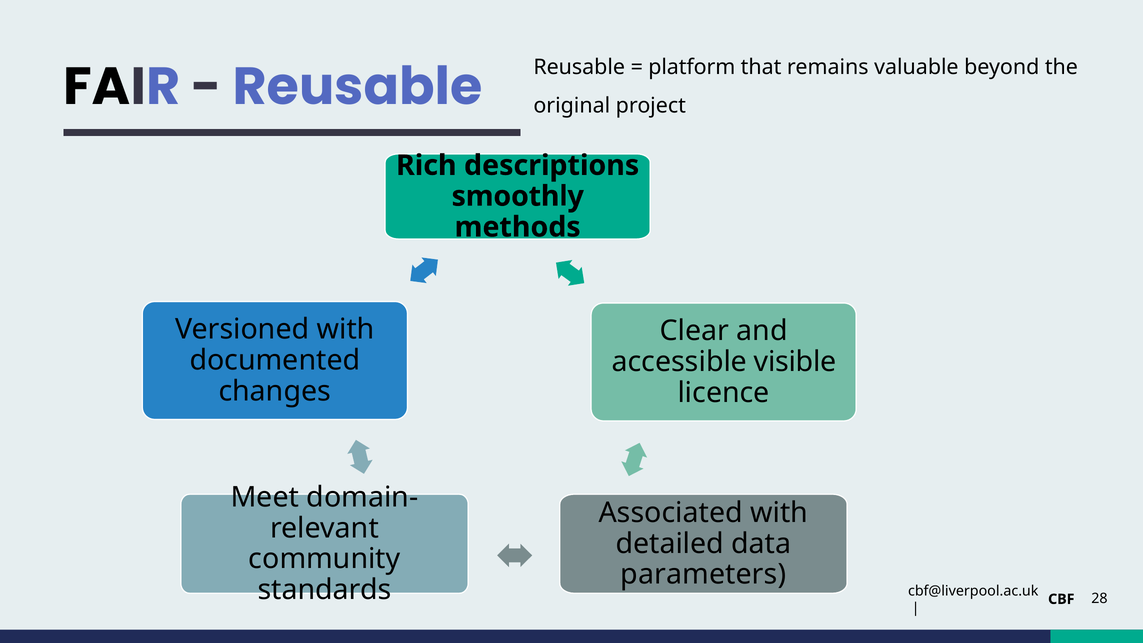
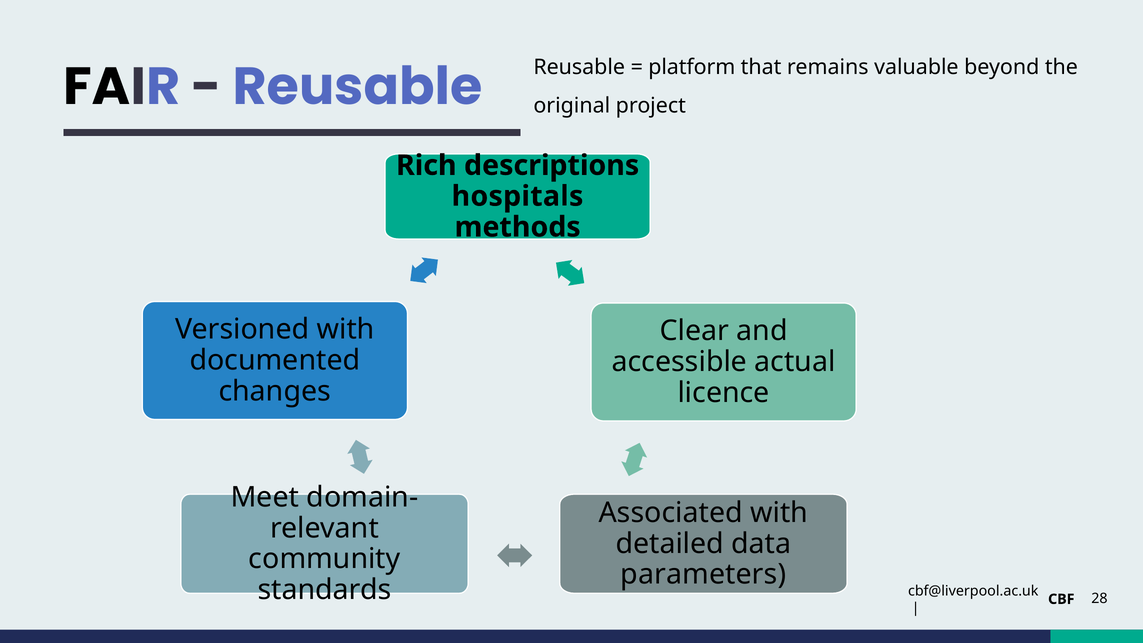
smoothly: smoothly -> hospitals (517, 196)
visible: visible -> actual (795, 362)
